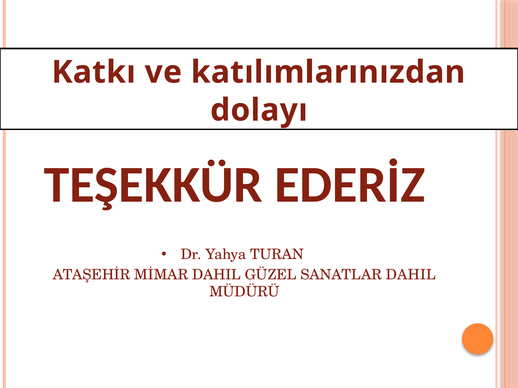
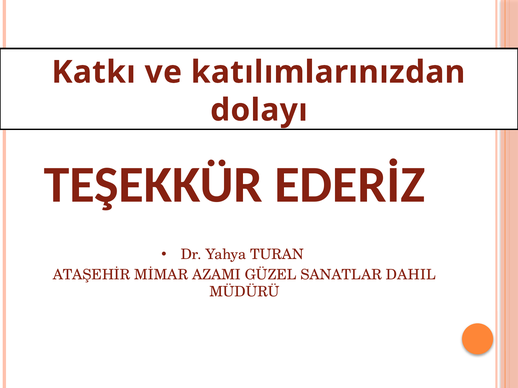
MİMAR DAHIL: DAHIL -> AZAMI (216, 275)
